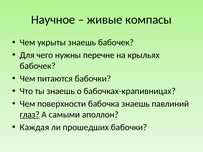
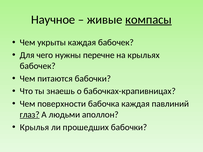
компасы underline: none -> present (149, 20)
укрыты знаешь: знаешь -> каждая (82, 43)
бабочка знаешь: знаешь -> каждая (136, 104)
самыми: самыми -> людьми (64, 115)
Каждая: Каждая -> Крылья (34, 127)
